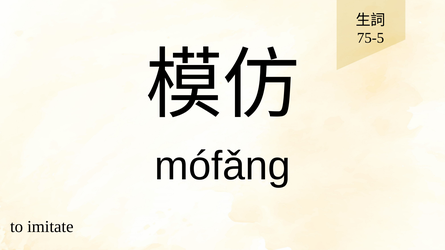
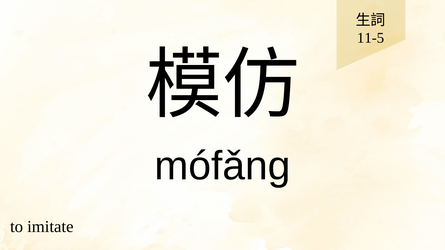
75-5: 75-5 -> 11-5 (371, 38)
